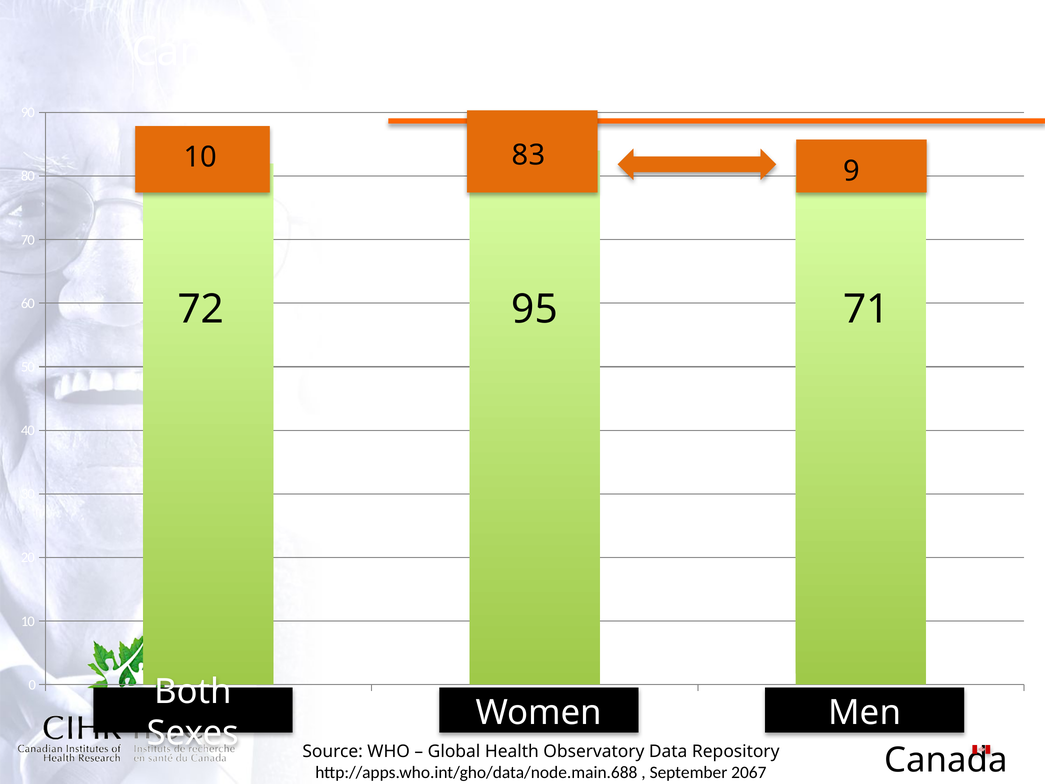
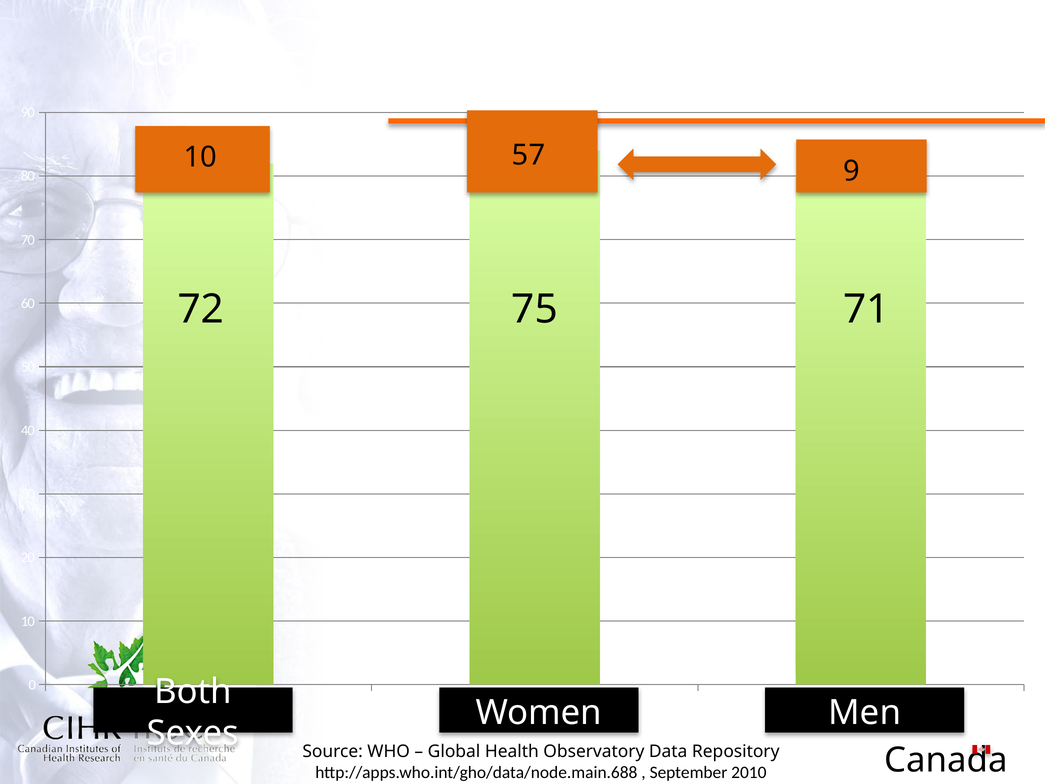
83: 83 -> 57 (529, 155)
95: 95 -> 75 (535, 309)
2067: 2067 -> 2010 (749, 772)
